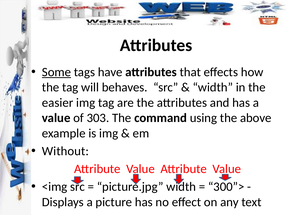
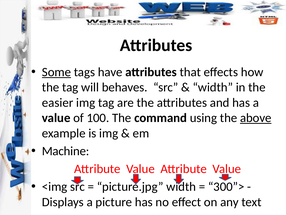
303: 303 -> 100 (98, 118)
above underline: none -> present (256, 118)
Without: Without -> Machine (66, 151)
